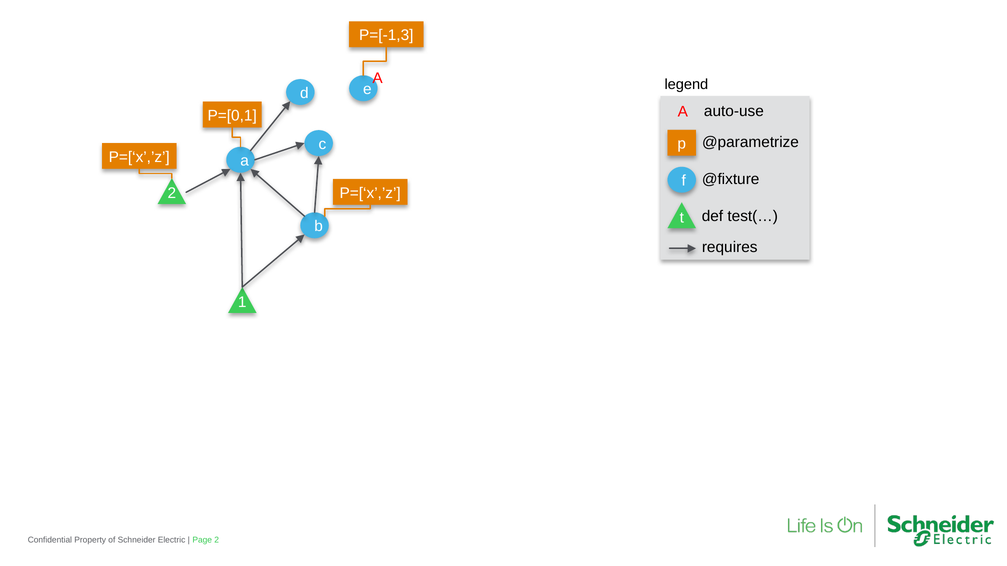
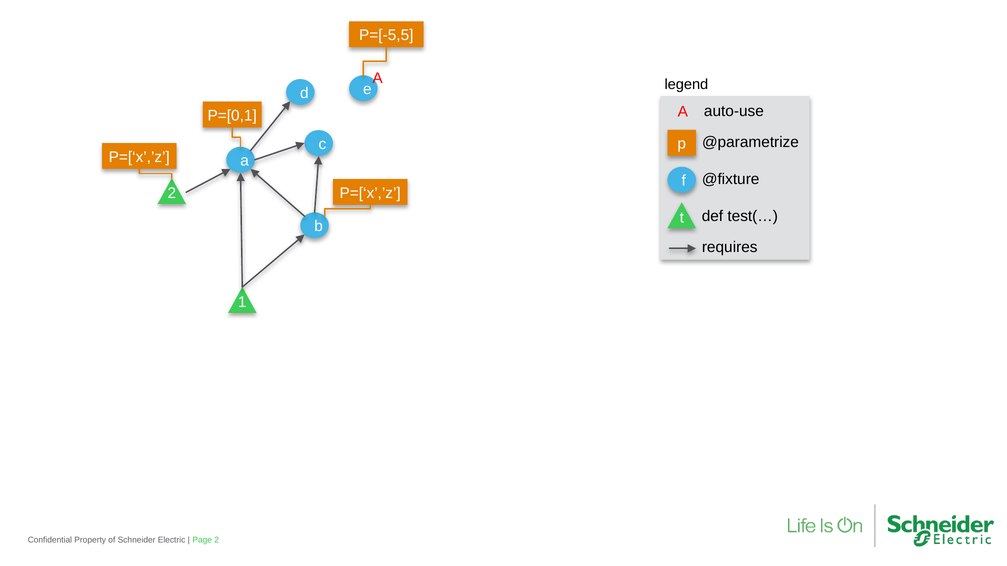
P=[-1,3: P=[-1,3 -> P=[-5,5 (386, 35)
